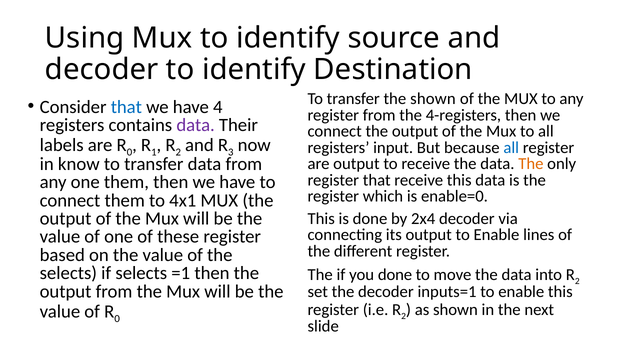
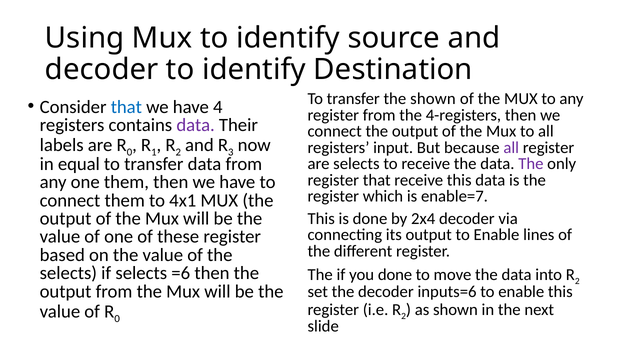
all colour: blue -> purple (511, 148)
know: know -> equal (79, 164)
are output: output -> selects (356, 164)
The colour: orange -> purple (531, 164)
enable=0: enable=0 -> enable=7 (454, 196)
=1: =1 -> =6 (181, 273)
inputs=1: inputs=1 -> inputs=6 (447, 292)
